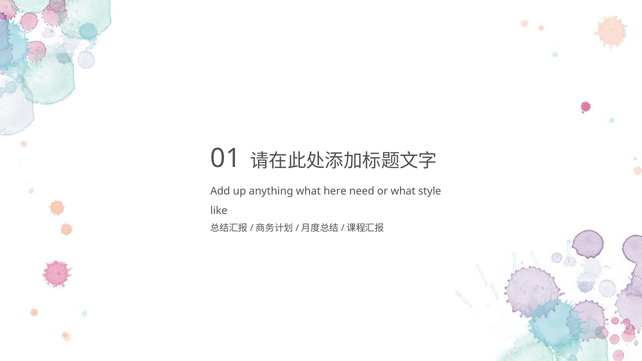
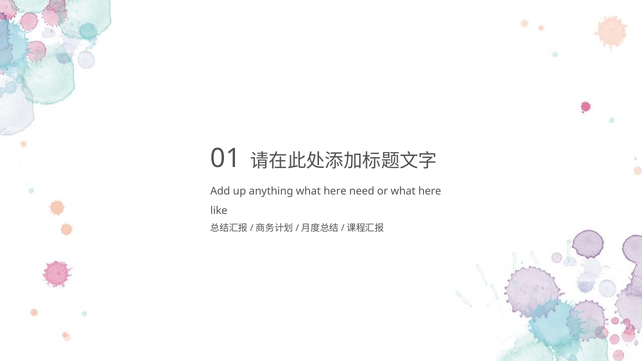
or what style: style -> here (430, 191)
